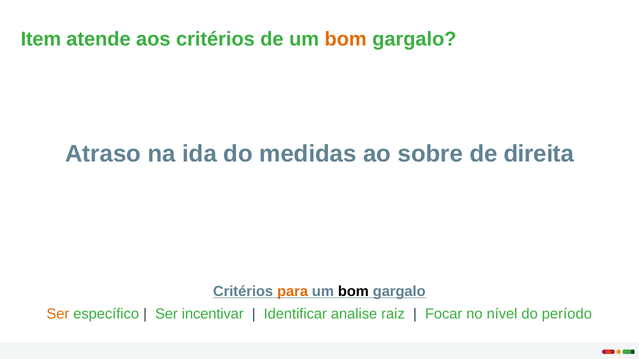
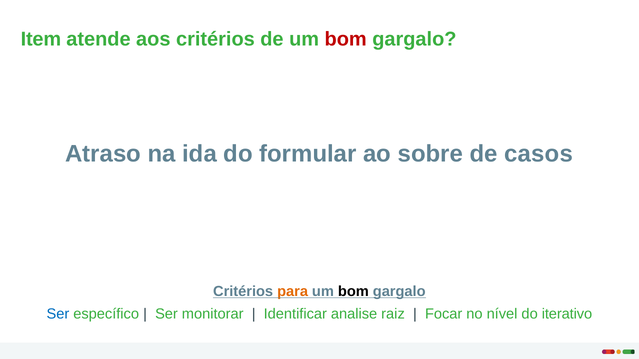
bom colour: orange -> red (346, 39)
medidas: medidas -> formular (308, 154)
direita: direita -> casos (539, 154)
Ser colour: orange -> blue (58, 314)
incentivar: incentivar -> monitorar (213, 314)
período: período -> iterativo (567, 314)
